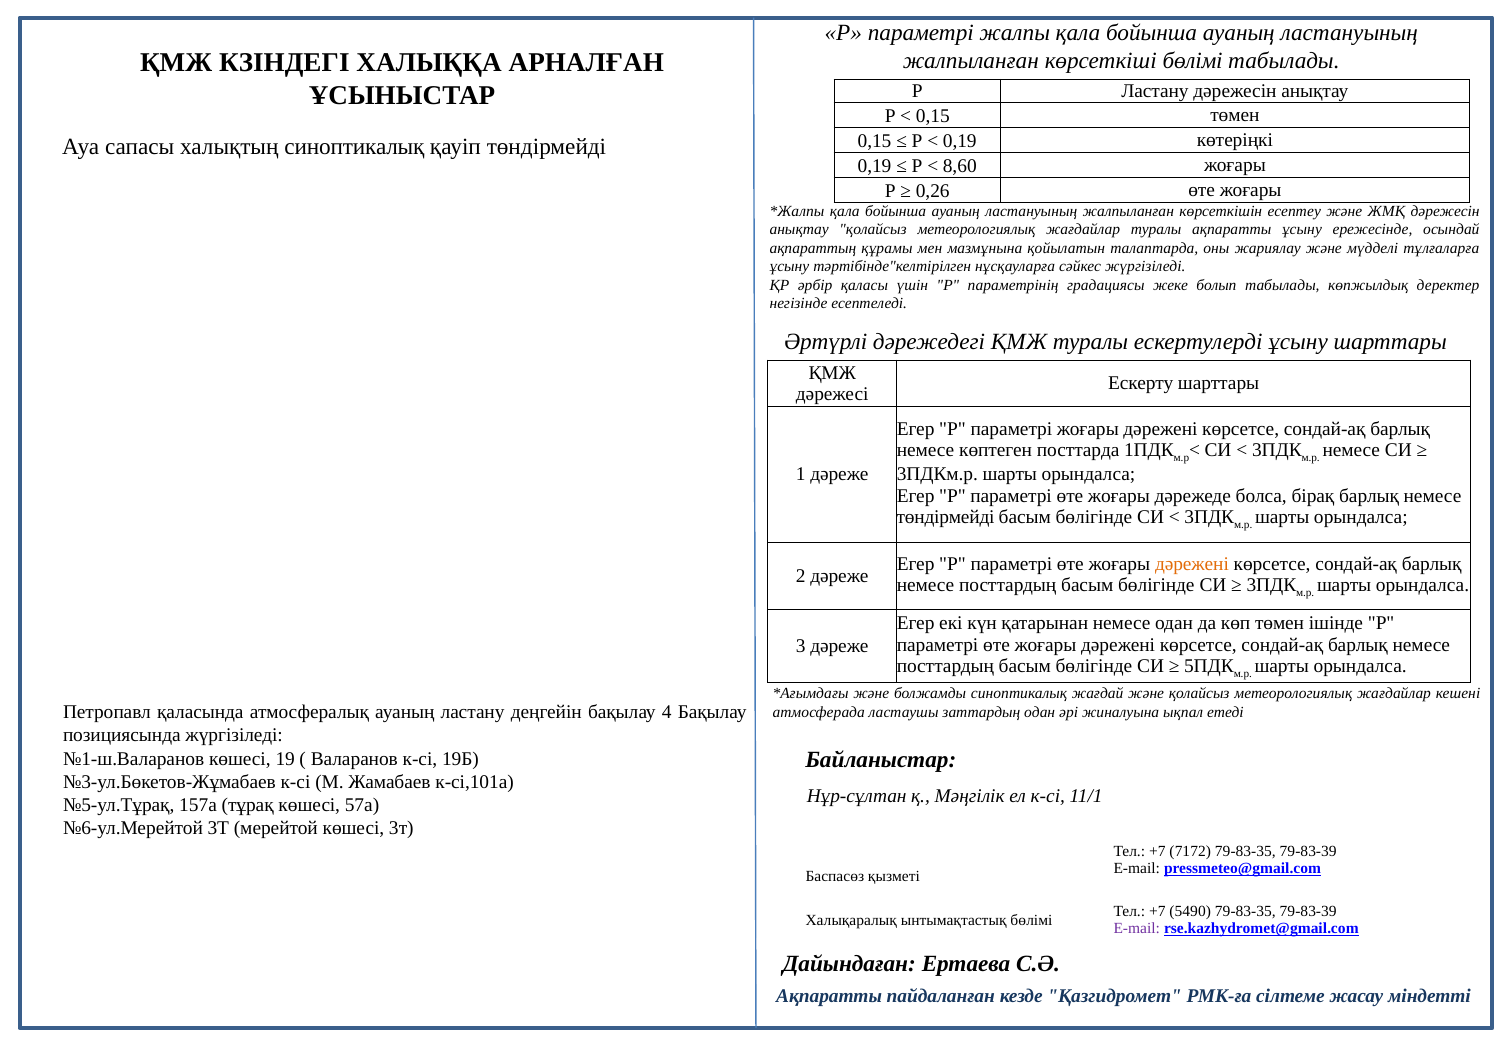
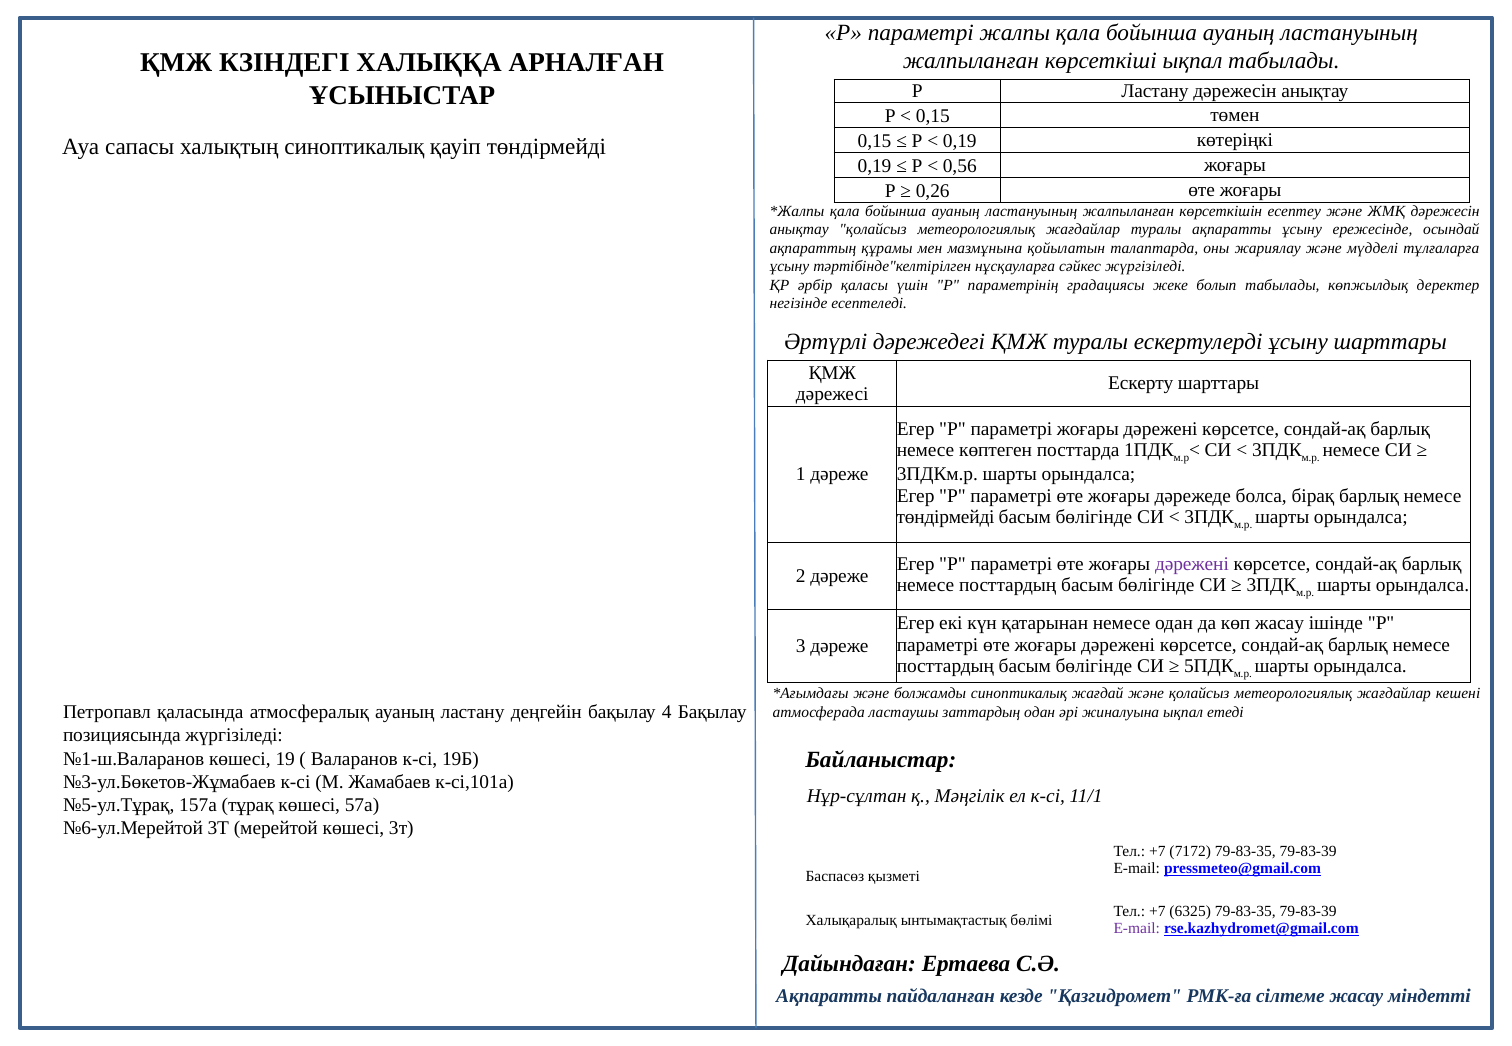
көрсеткіші бөлімі: бөлімі -> ықпал (1193, 60)
8,60: 8,60 -> 0,56 (960, 166)
дәрежені colour: orange -> purple (1192, 564)
көп төмен: төмен -> жасау (1280, 624)
5490: 5490 -> 6325 (1190, 912)
